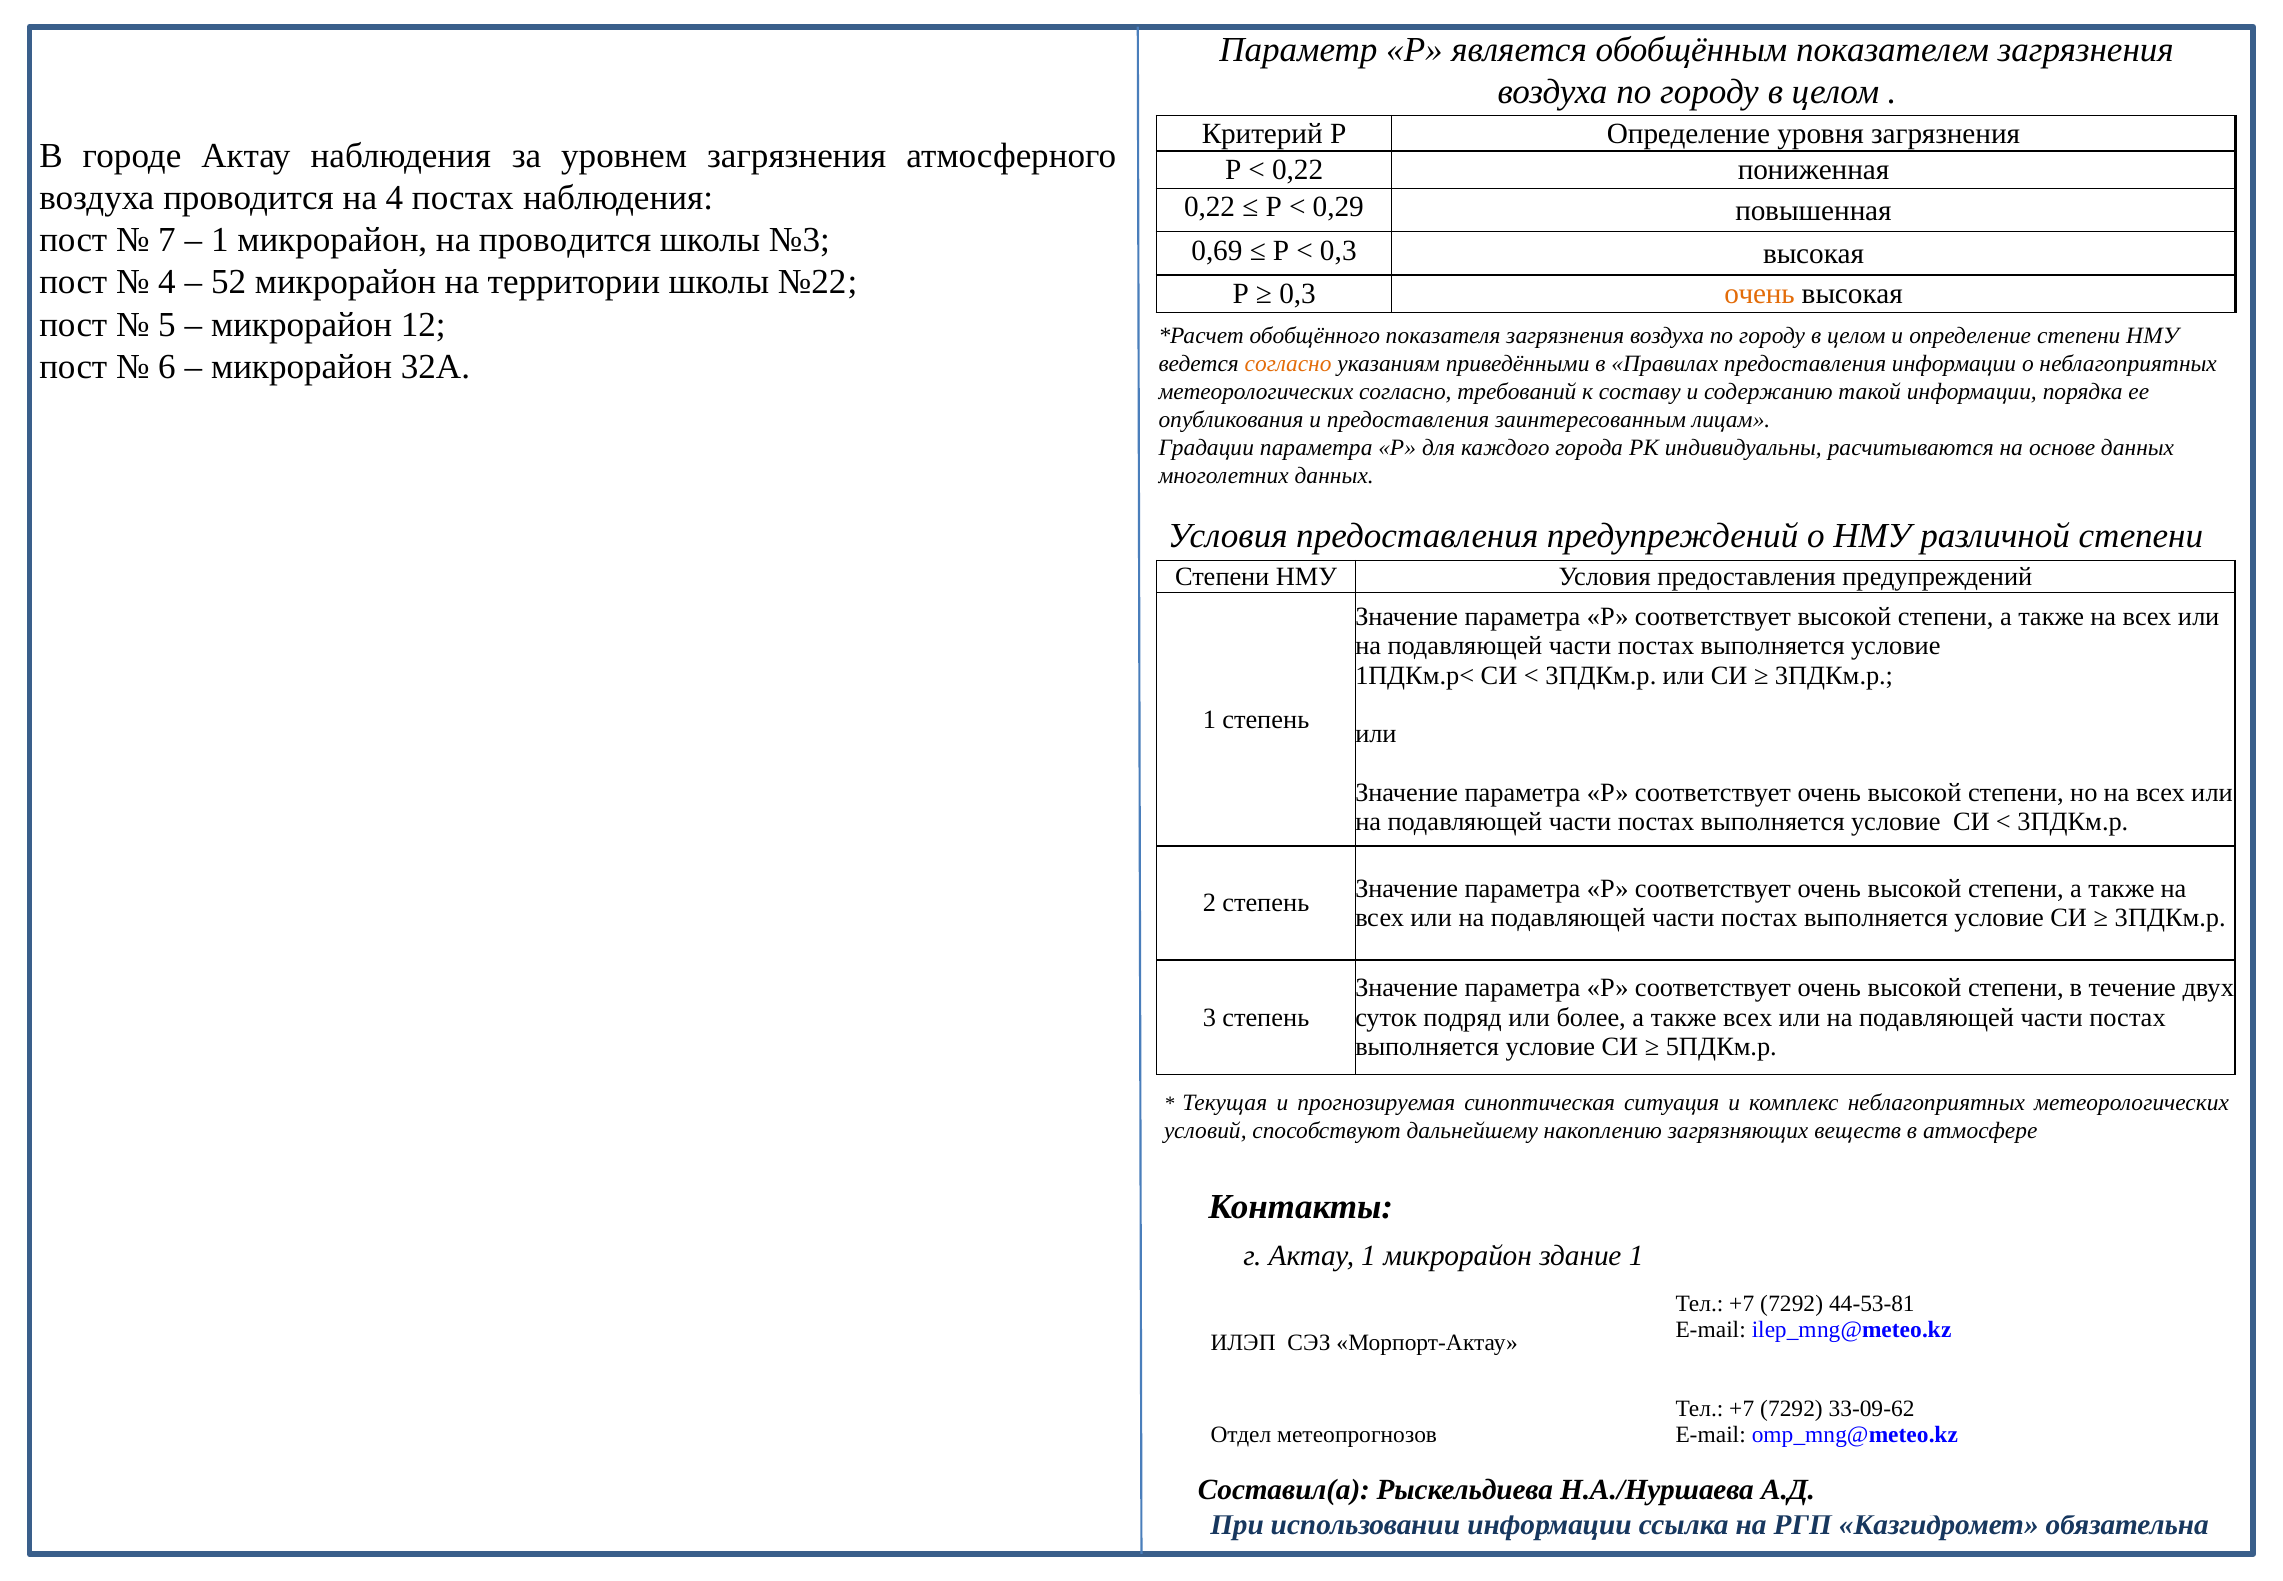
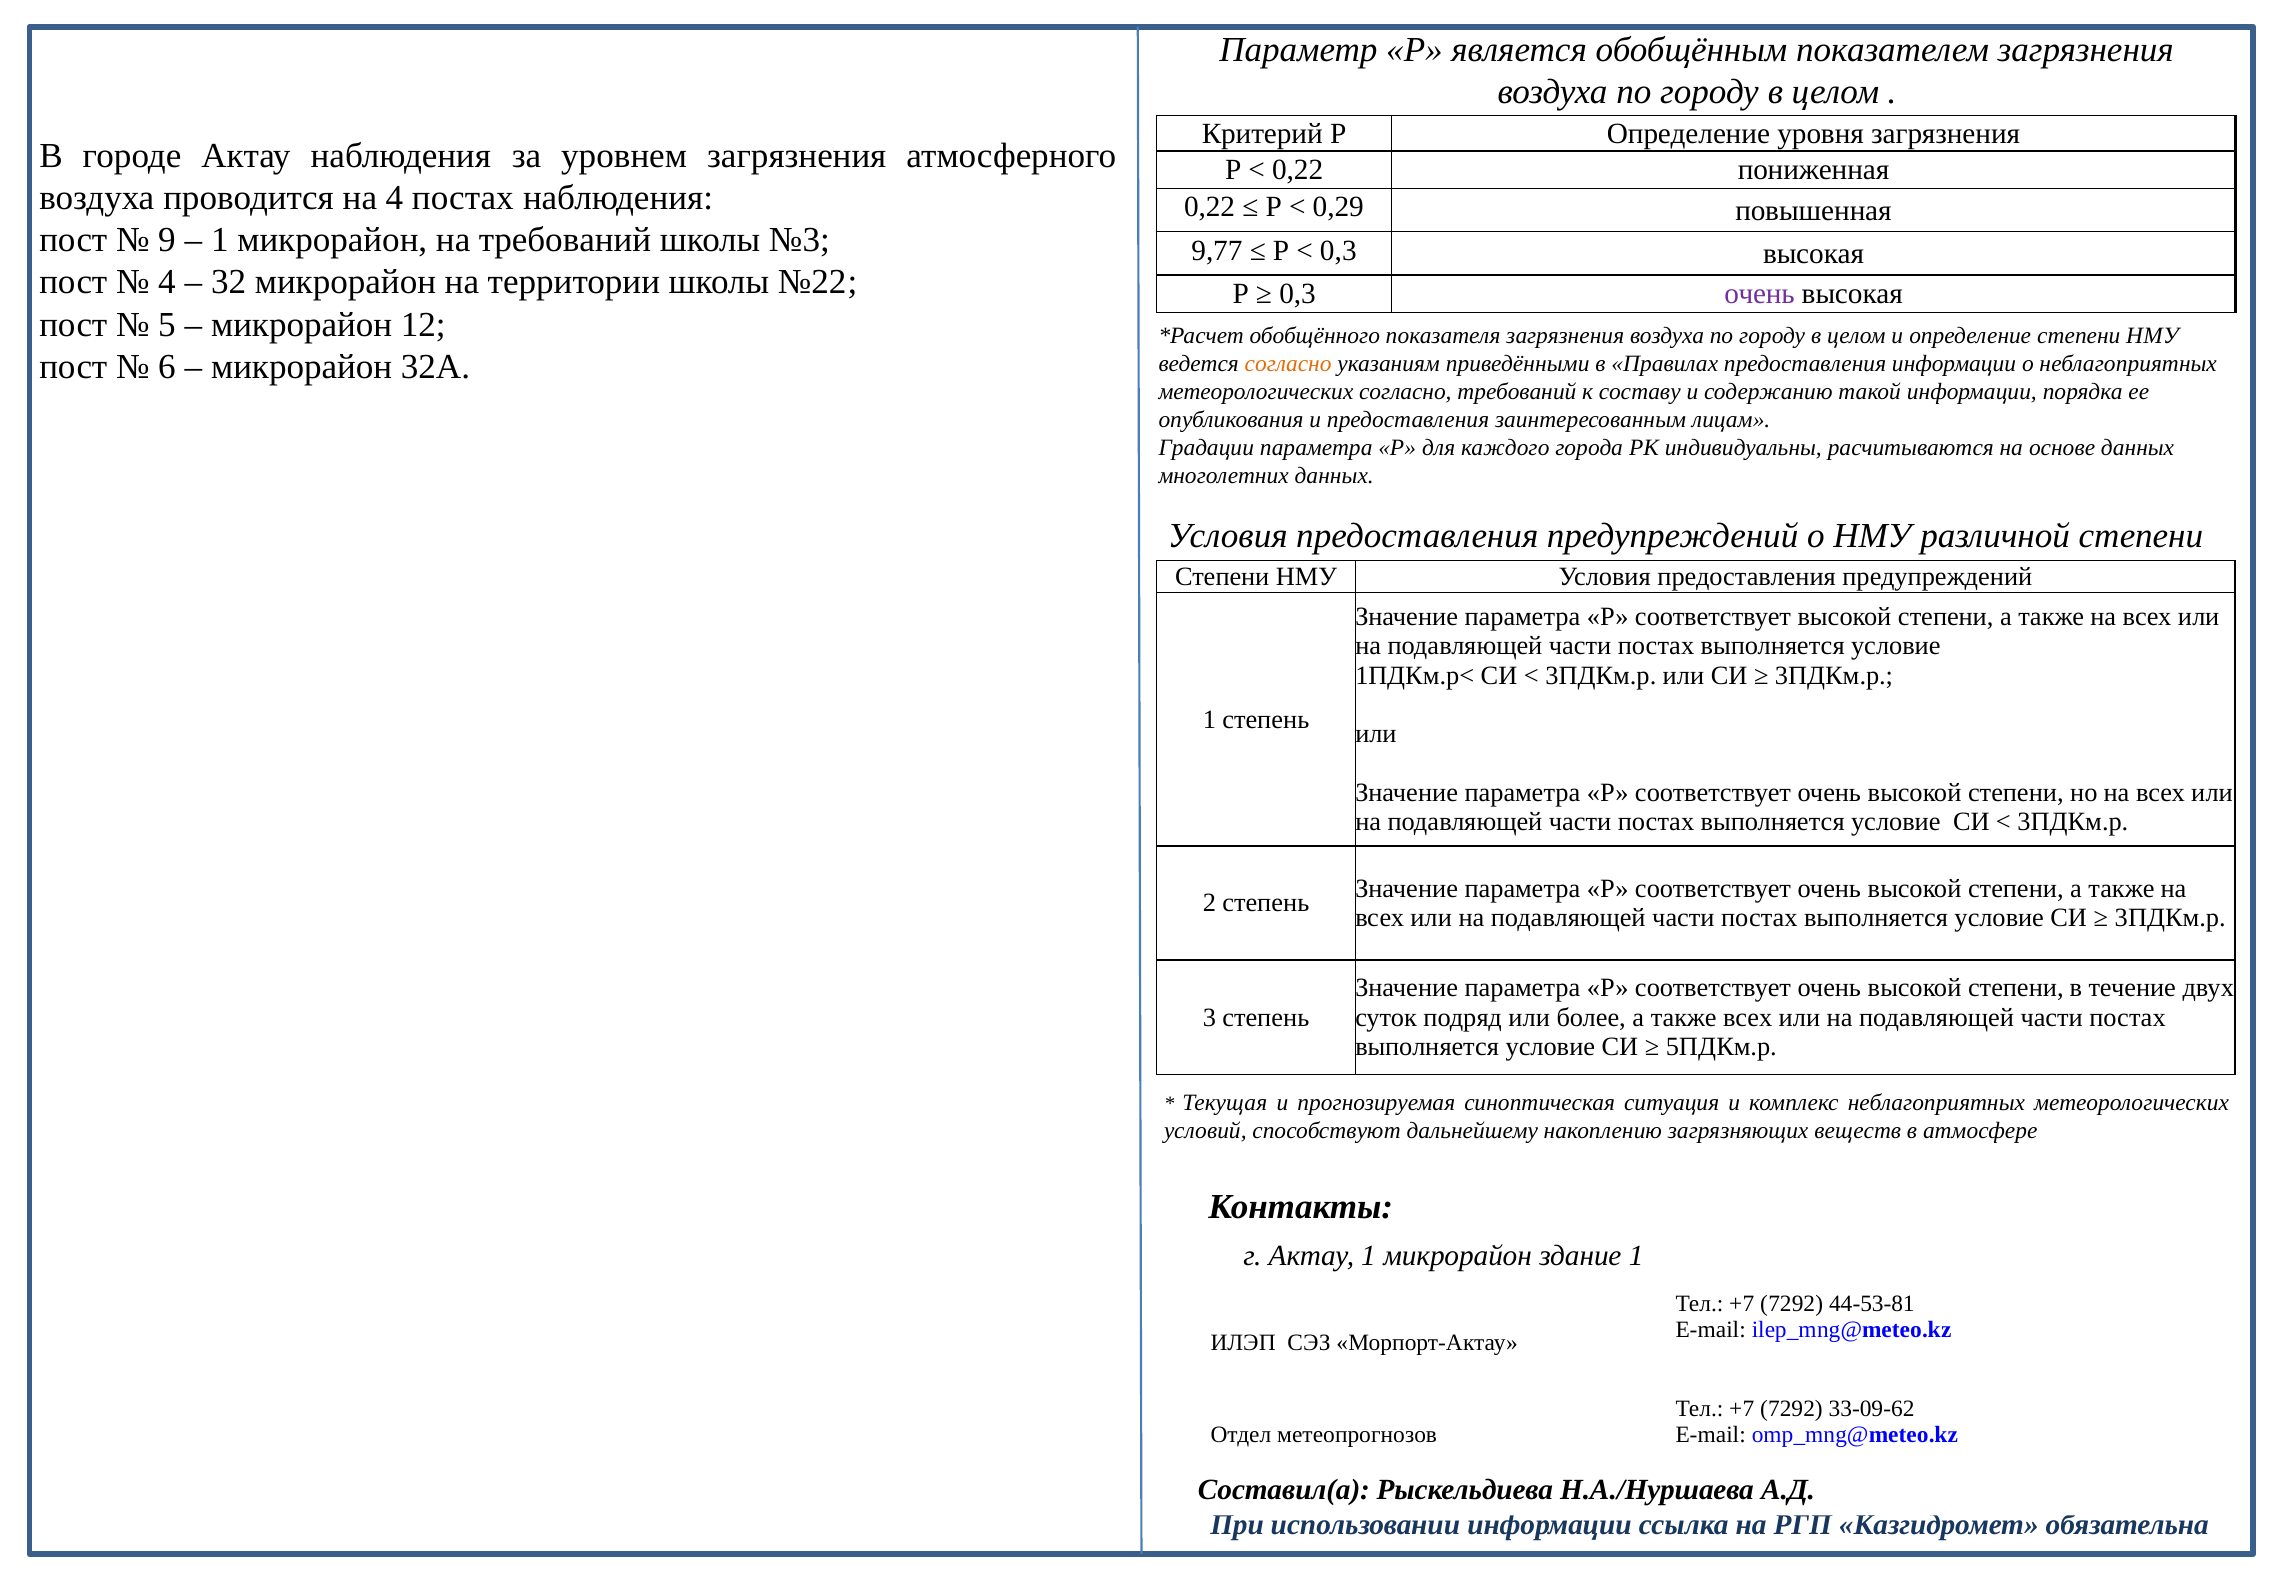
7: 7 -> 9 (167, 240)
на проводится: проводится -> требований (565, 240)
0,69: 0,69 -> 9,77 (1217, 250)
52: 52 -> 32 (229, 282)
очень colour: orange -> purple (1760, 294)
